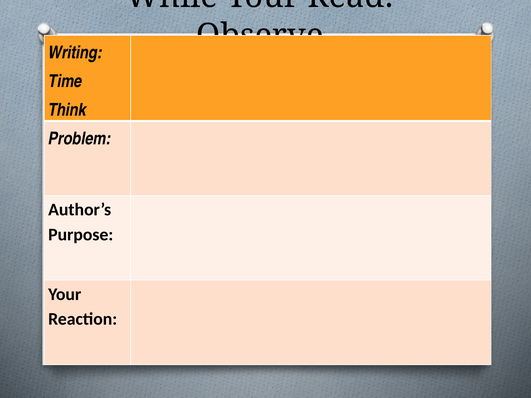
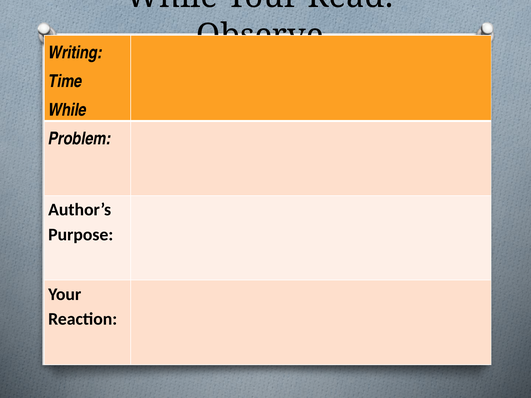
Think: Think -> While (67, 110)
